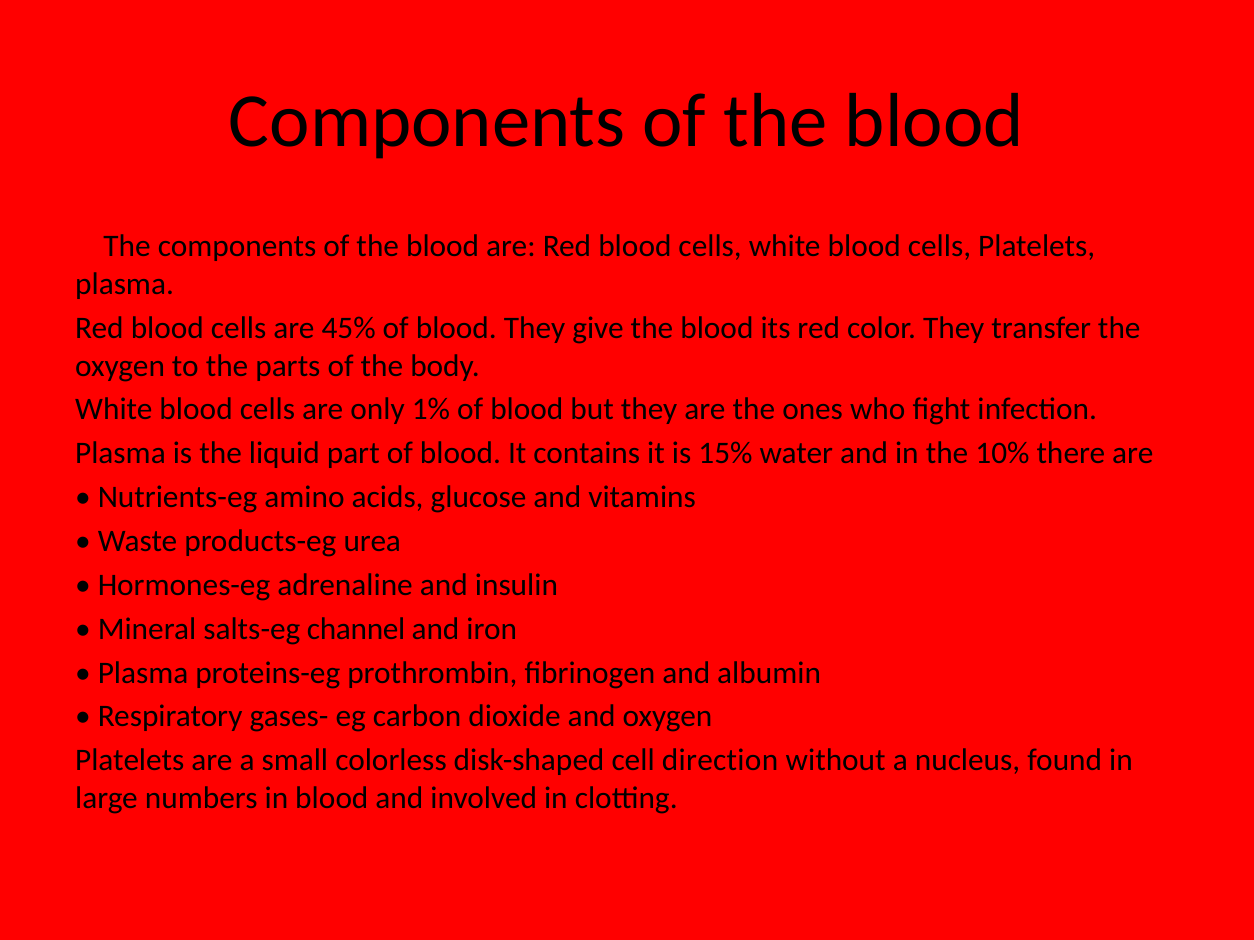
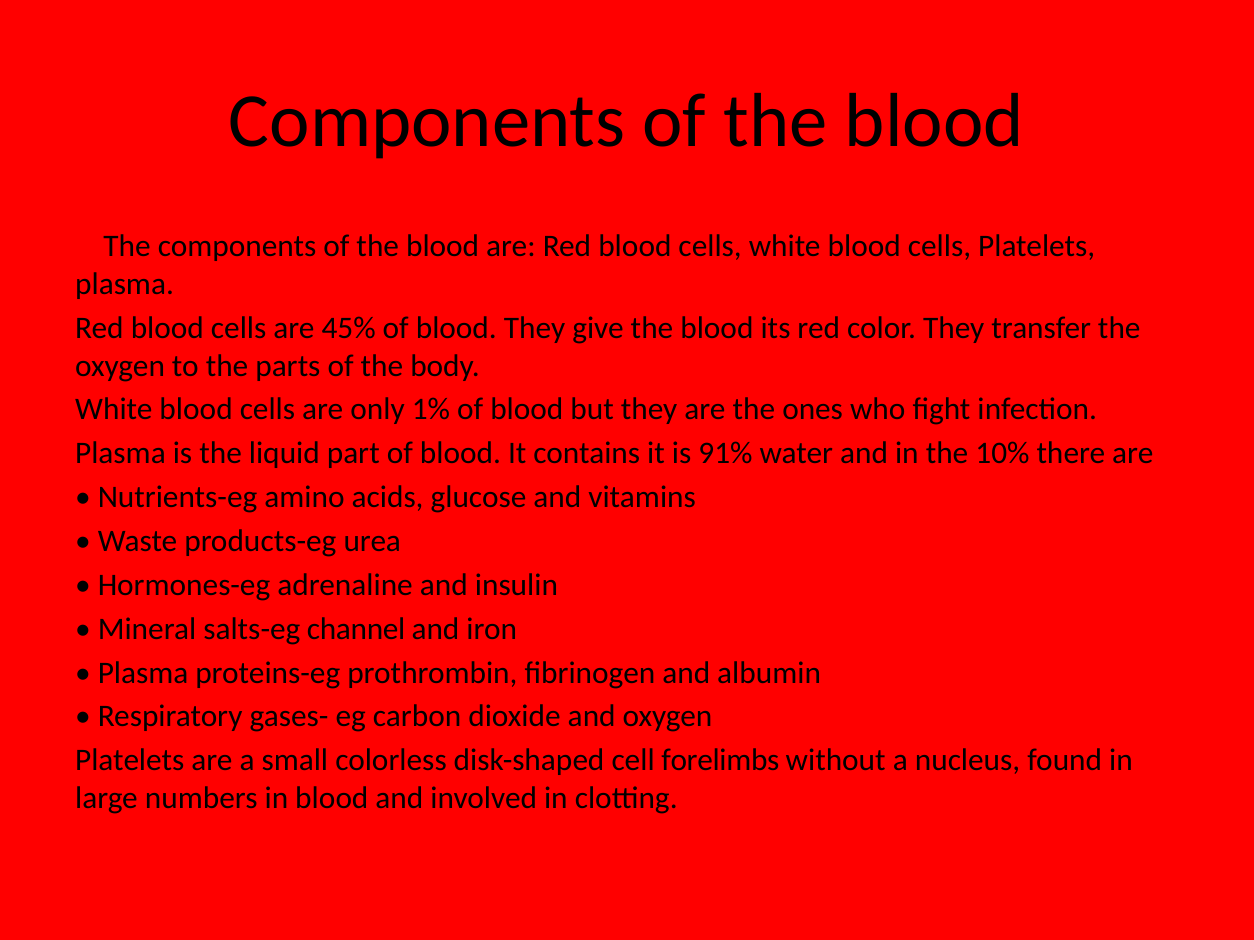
15%: 15% -> 91% (725, 454)
direction: direction -> forelimbs (720, 761)
